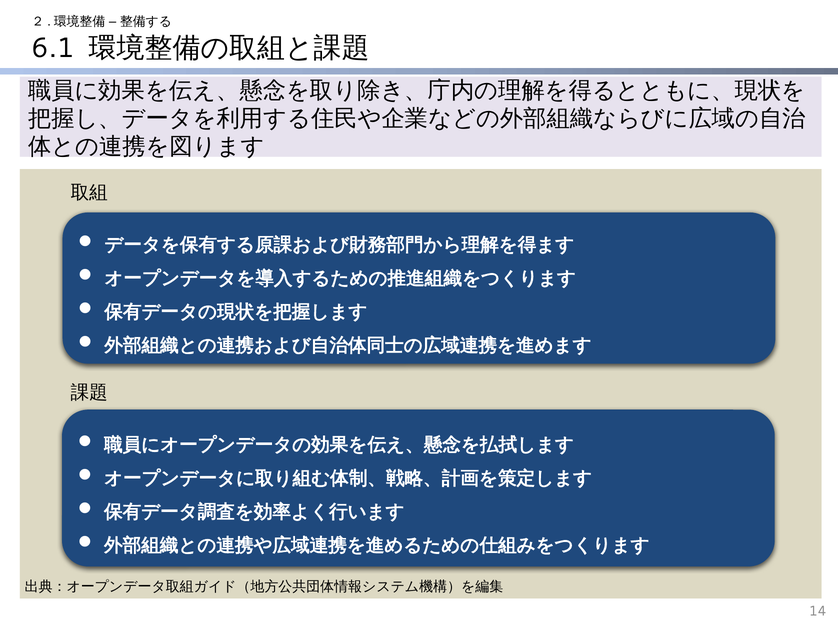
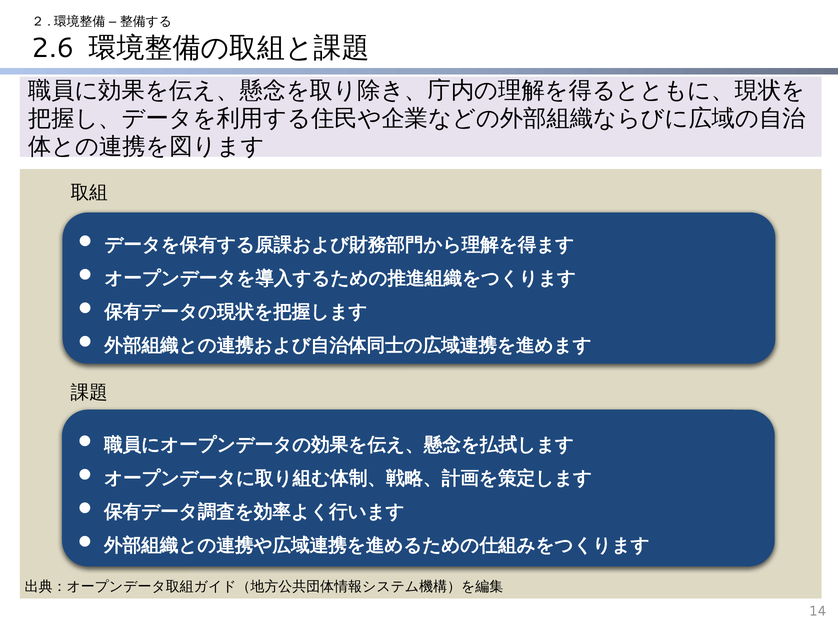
6.1: 6.1 -> 2.6 (53, 48)
